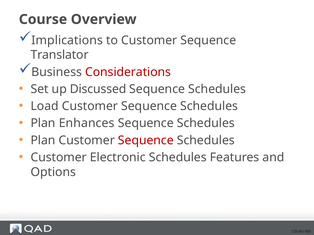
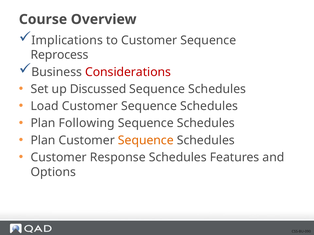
Translator: Translator -> Reprocess (60, 55)
Enhances: Enhances -> Following (87, 123)
Sequence colour: red -> orange (146, 141)
Electronic: Electronic -> Response (118, 158)
